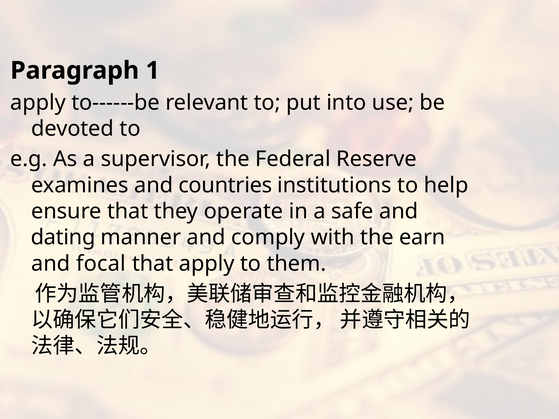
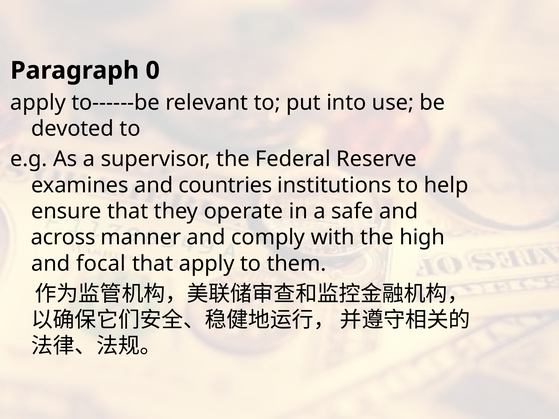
1: 1 -> 0 (153, 71)
dating: dating -> across (63, 238)
earn: earn -> high (422, 238)
